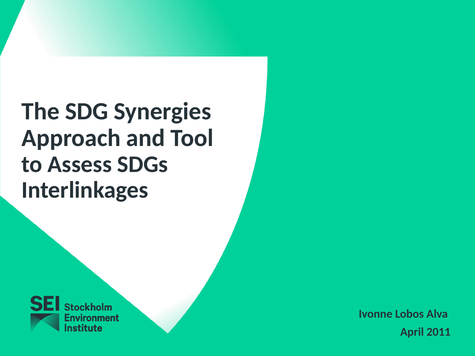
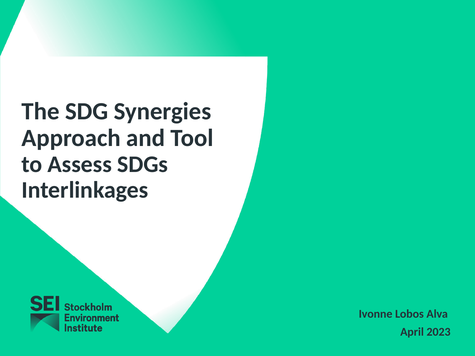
2011: 2011 -> 2023 (439, 332)
